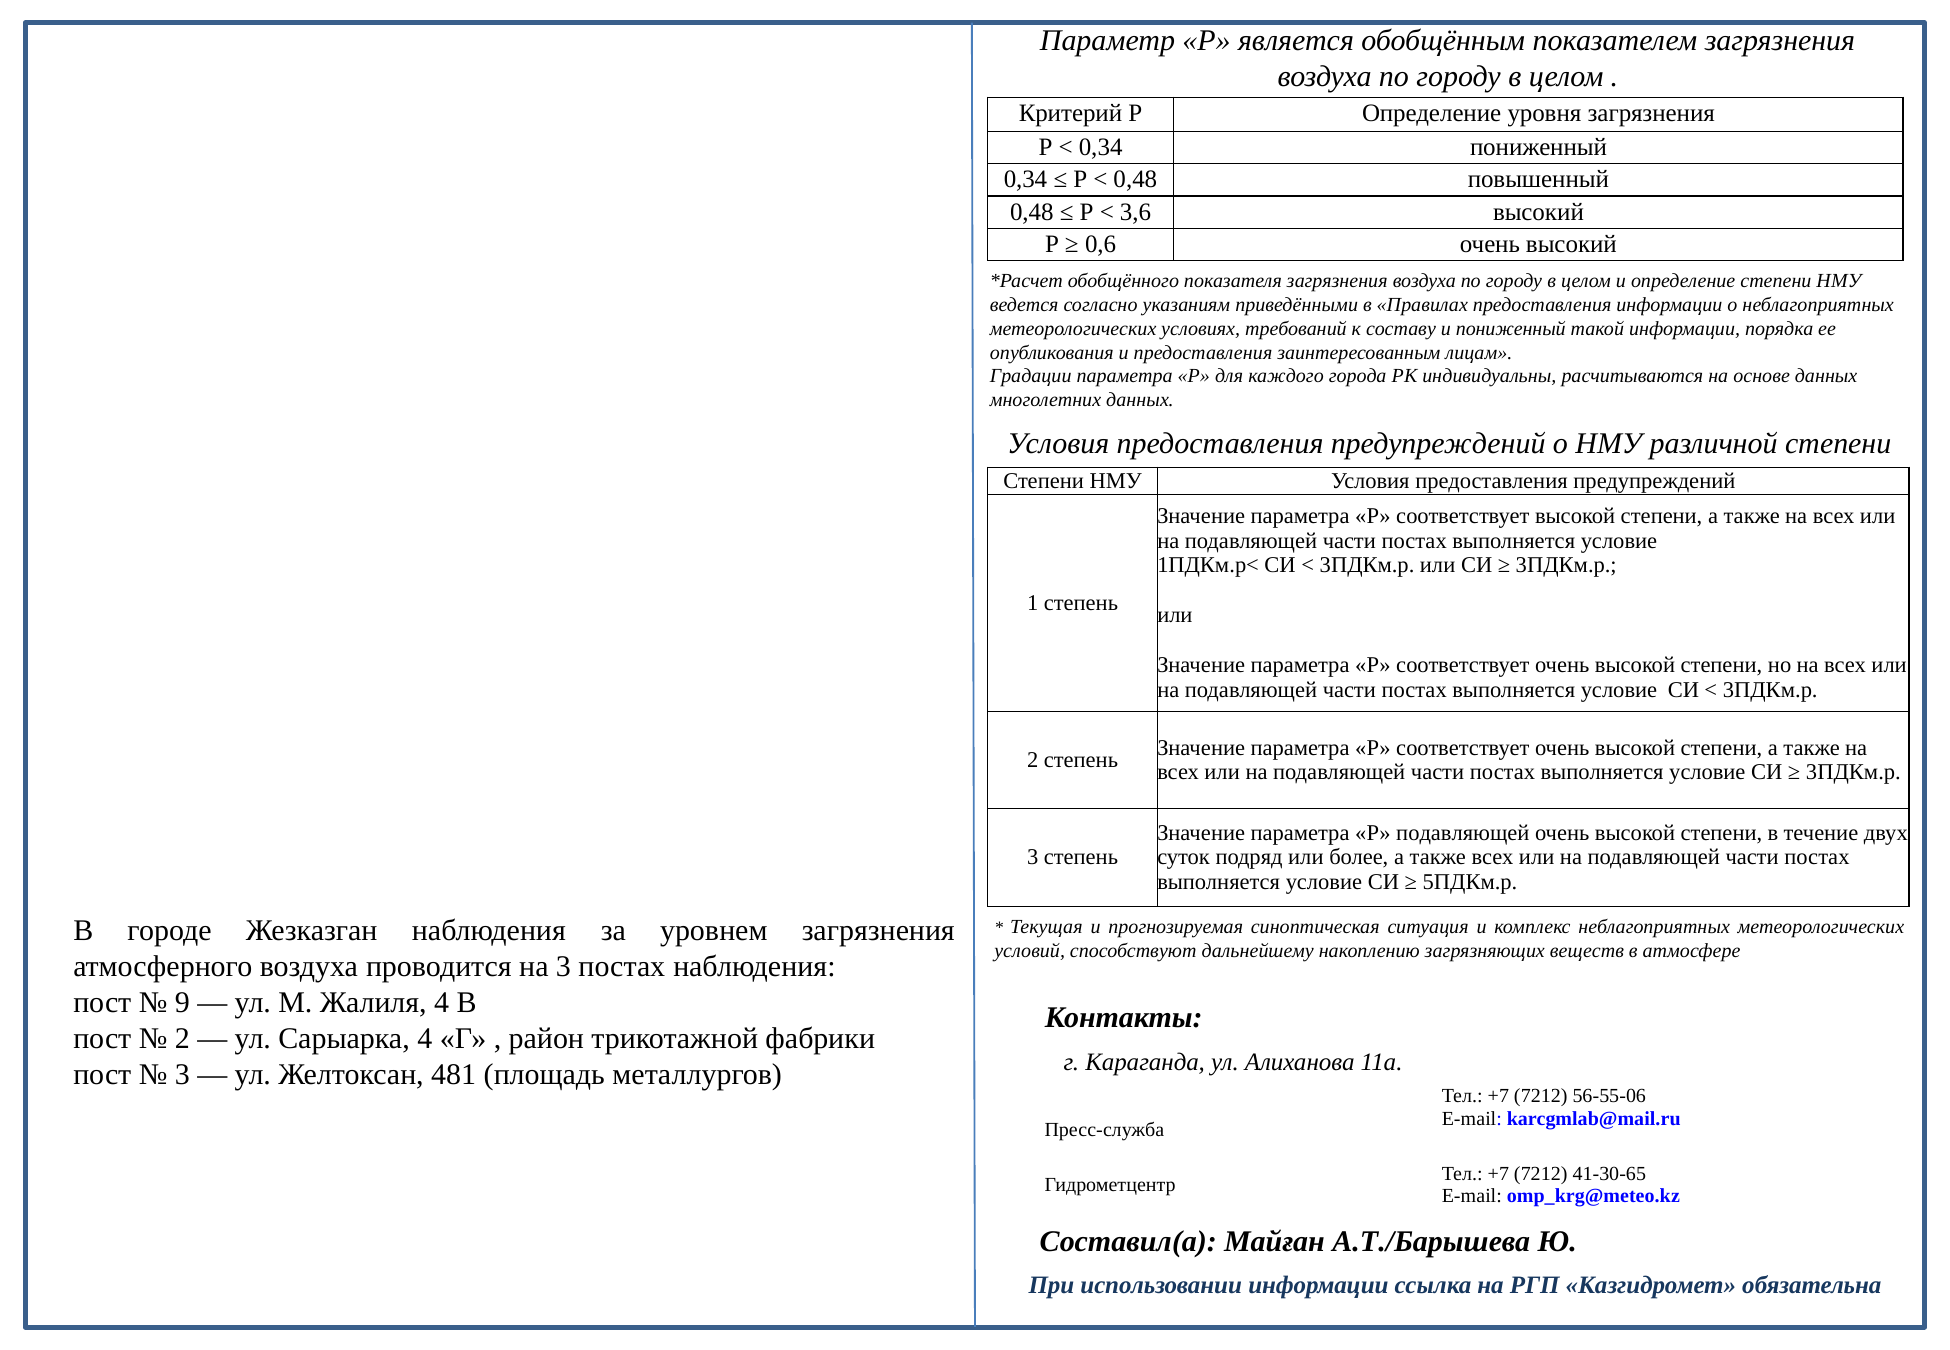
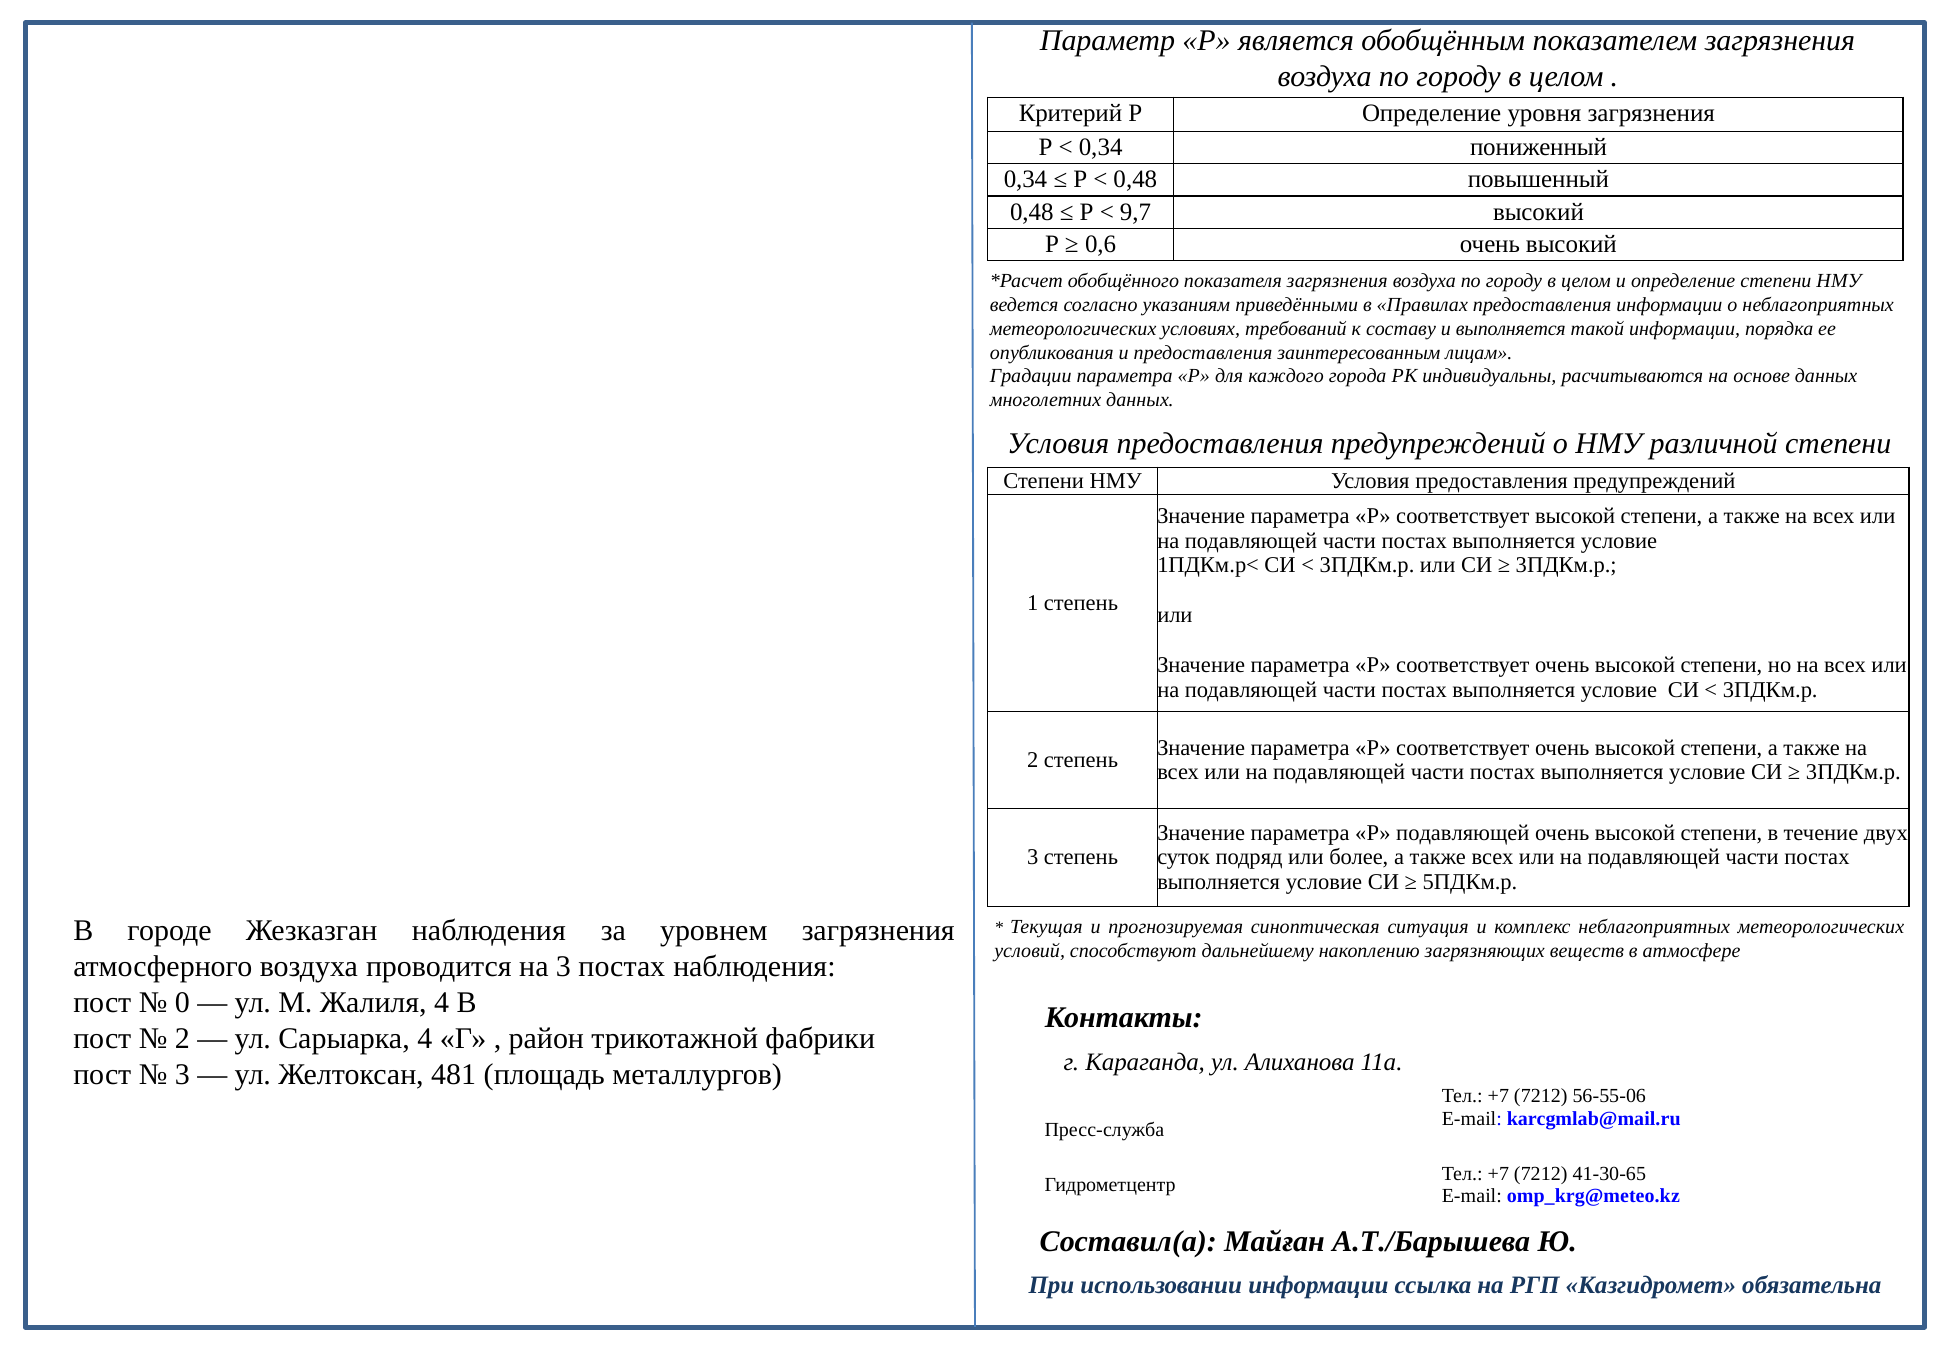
3,6: 3,6 -> 9,7 (1135, 212)
и пониженный: пониженный -> выполняется (1511, 328)
9: 9 -> 0 (182, 1003)
